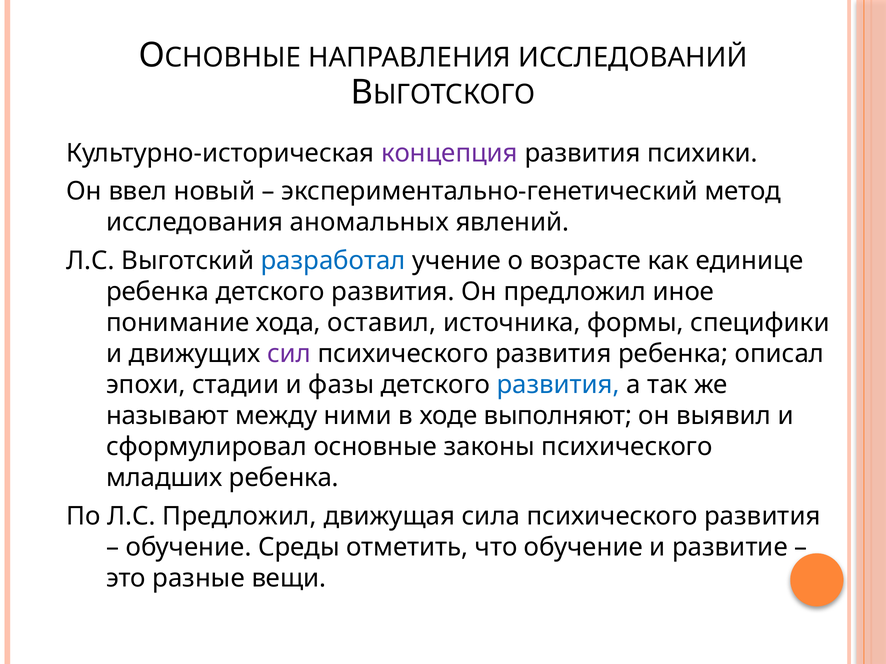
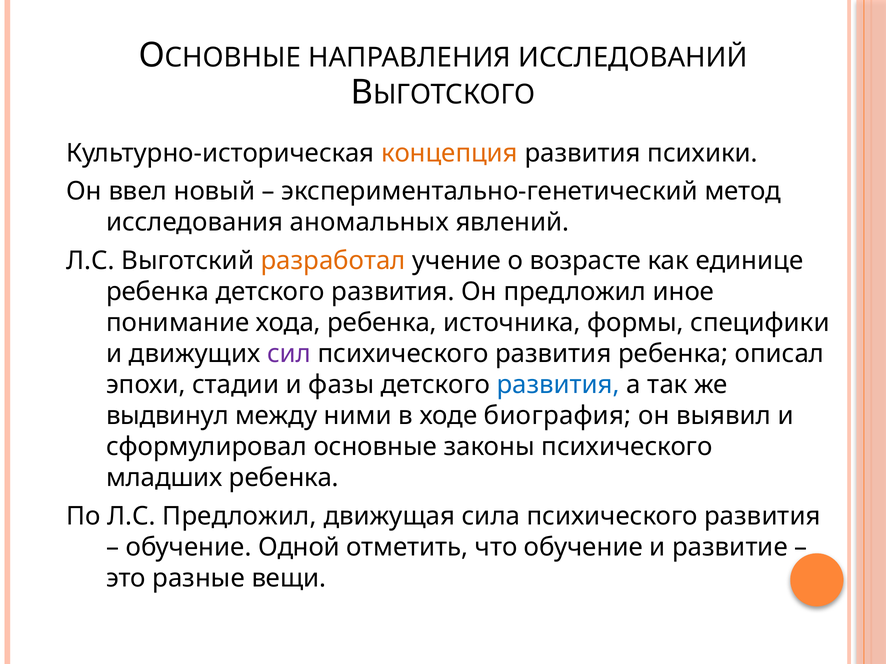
концепция colour: purple -> orange (449, 153)
разработал colour: blue -> orange (333, 261)
хода оставил: оставил -> ребенка (382, 323)
называют: называют -> выдвинул (167, 416)
выполняют: выполняют -> биография (558, 416)
Среды: Среды -> Одной (299, 547)
